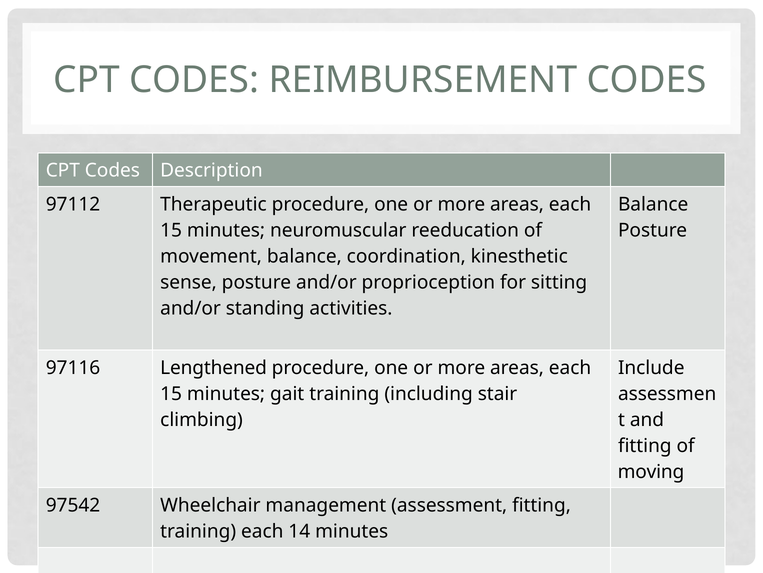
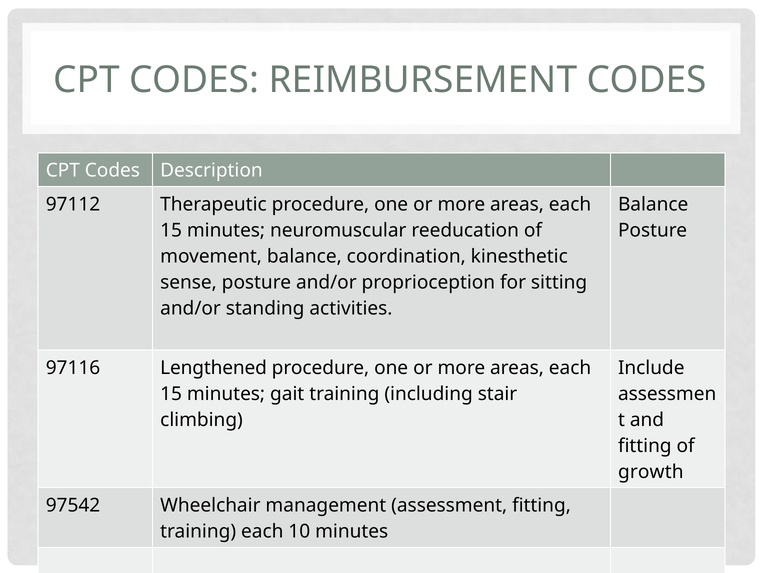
moving: moving -> growth (651, 471)
14: 14 -> 10 (299, 531)
